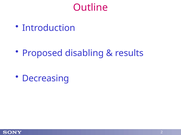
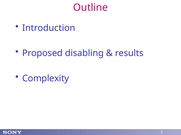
Decreasing: Decreasing -> Complexity (46, 79)
